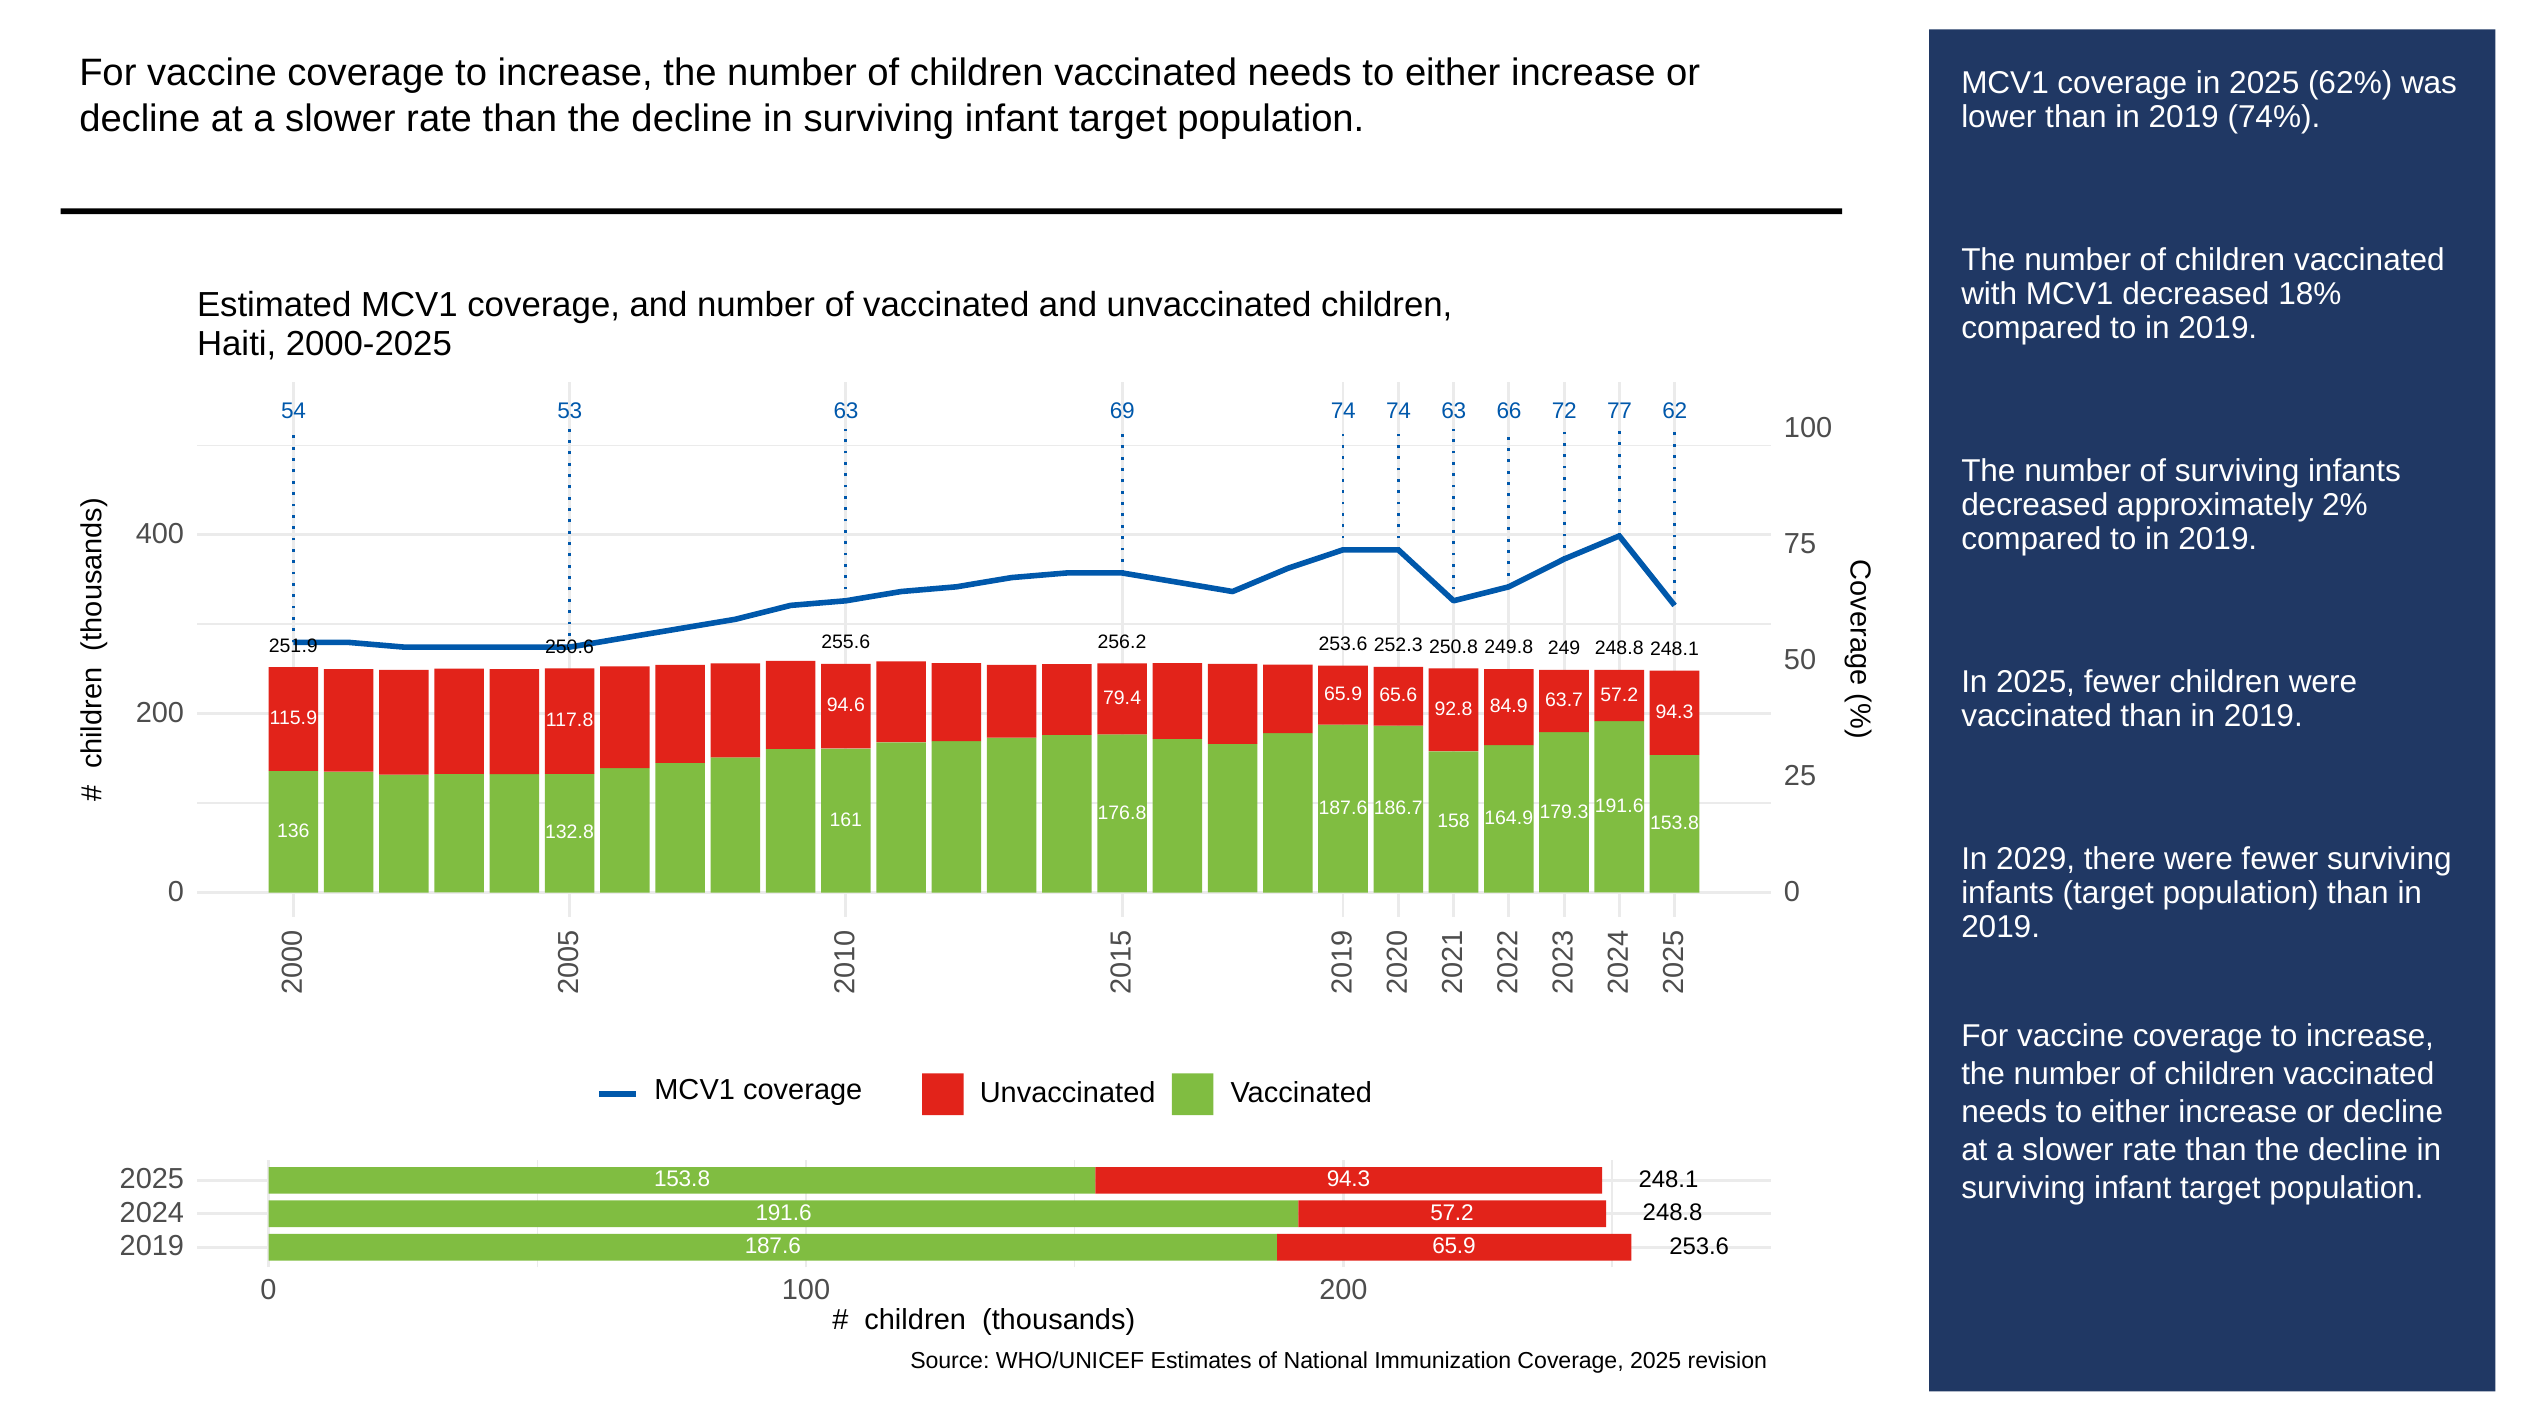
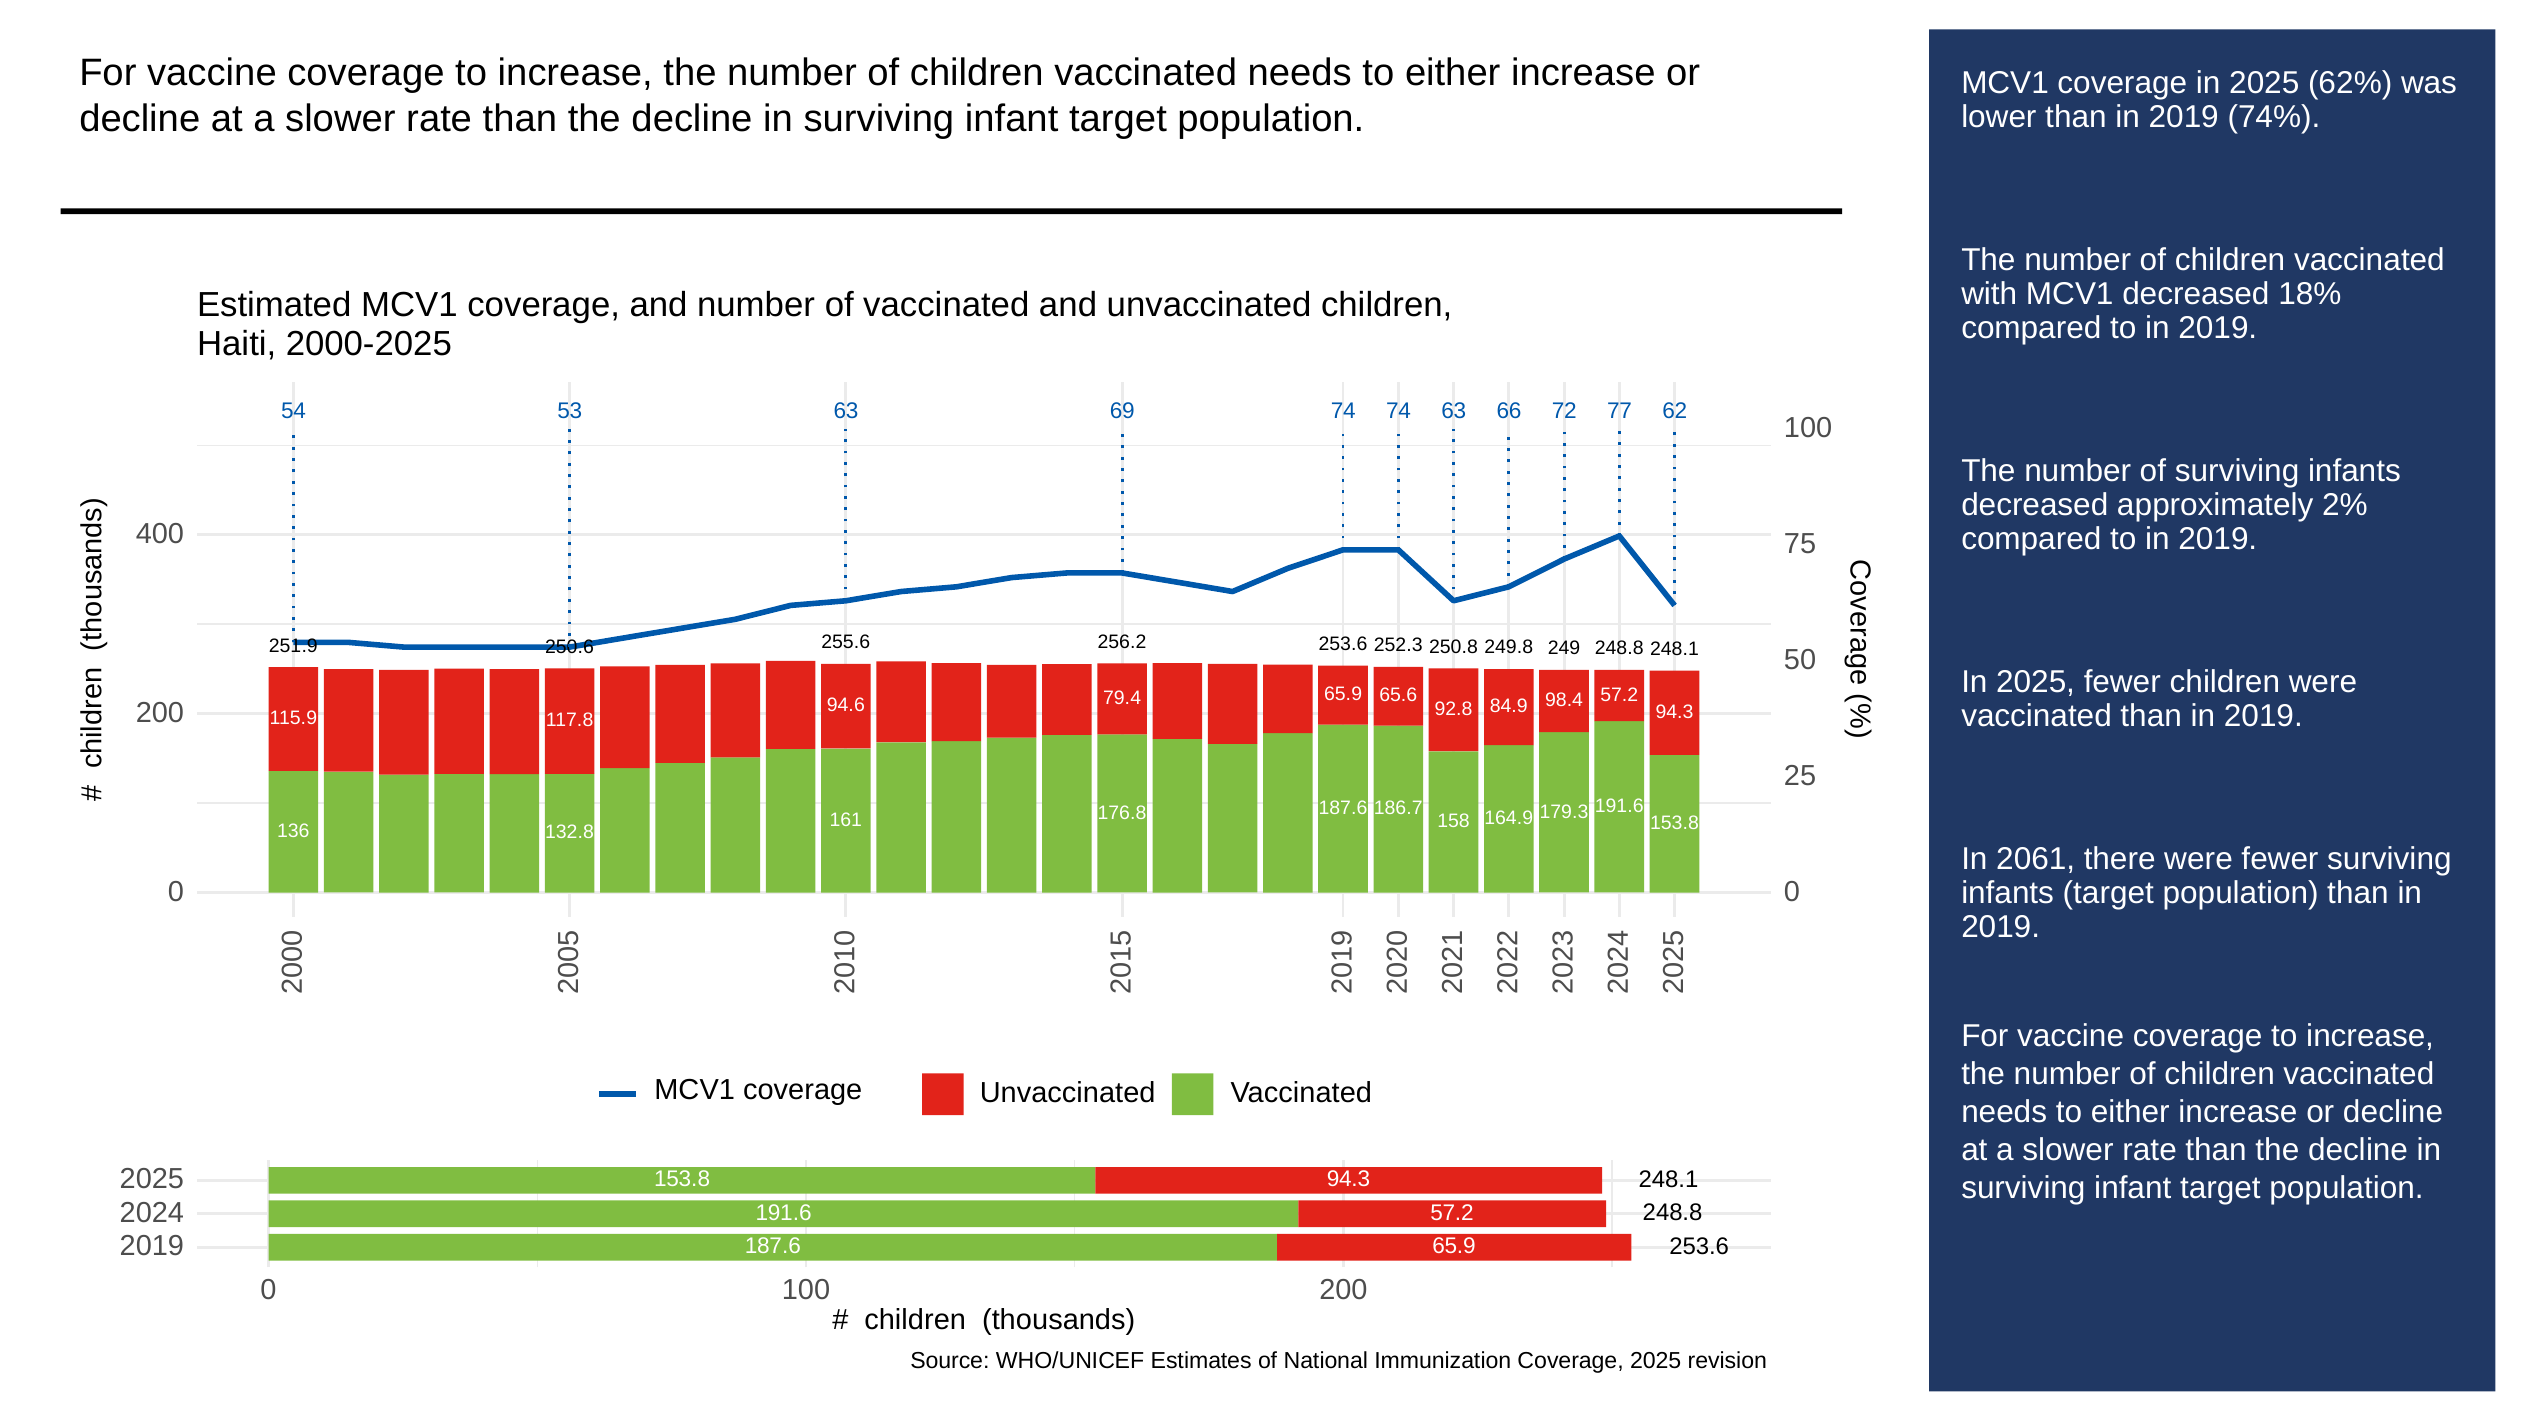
63.7: 63.7 -> 98.4 (1564, 701)
2029: 2029 -> 2061 (2036, 859)
